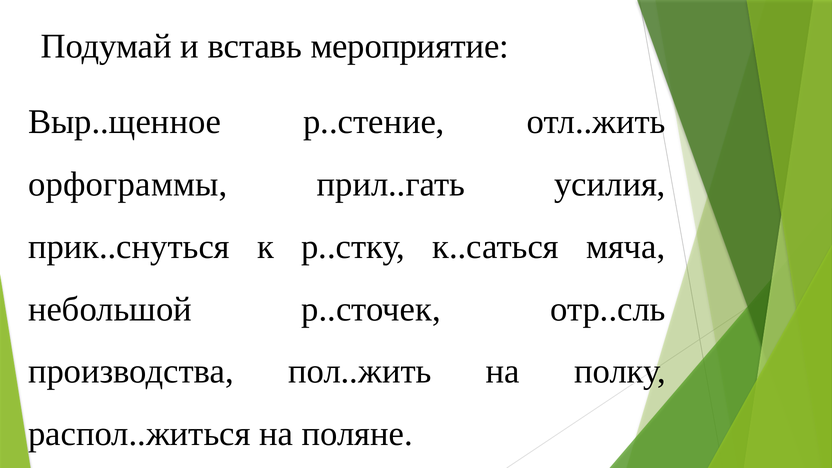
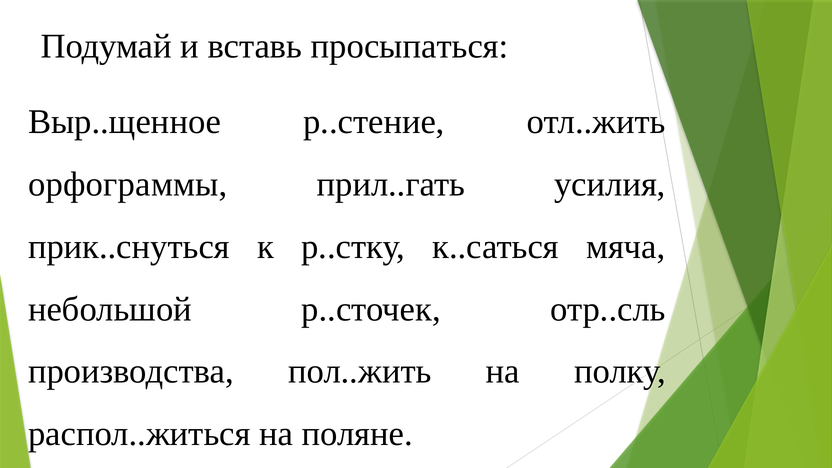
мероприятие: мероприятие -> просыпаться (410, 46)
